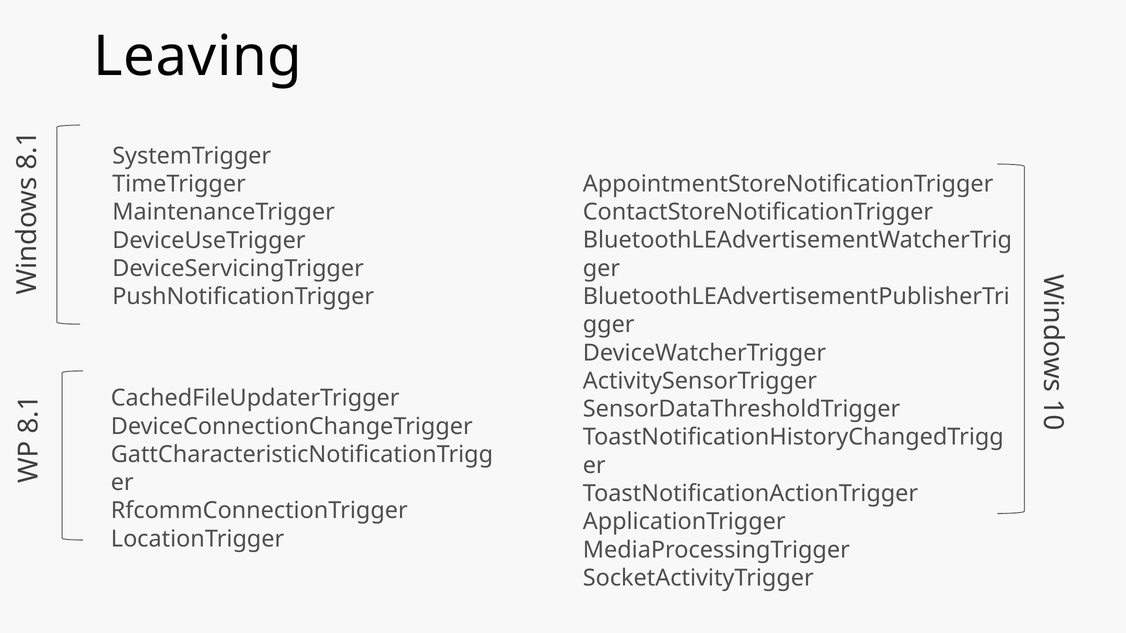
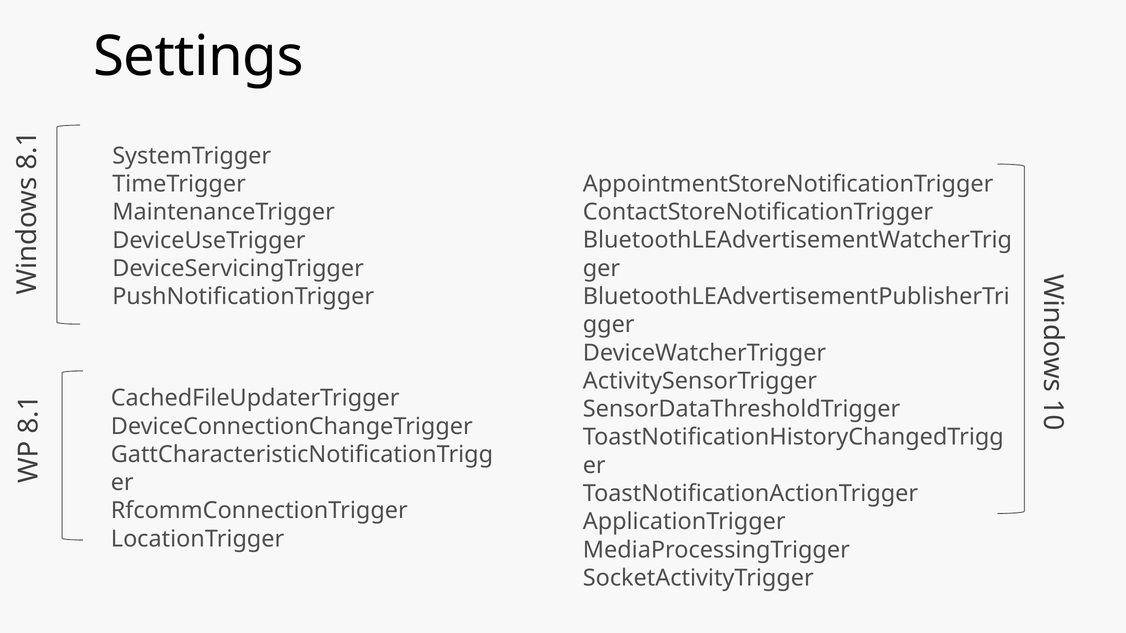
Leaving: Leaving -> Settings (198, 57)
